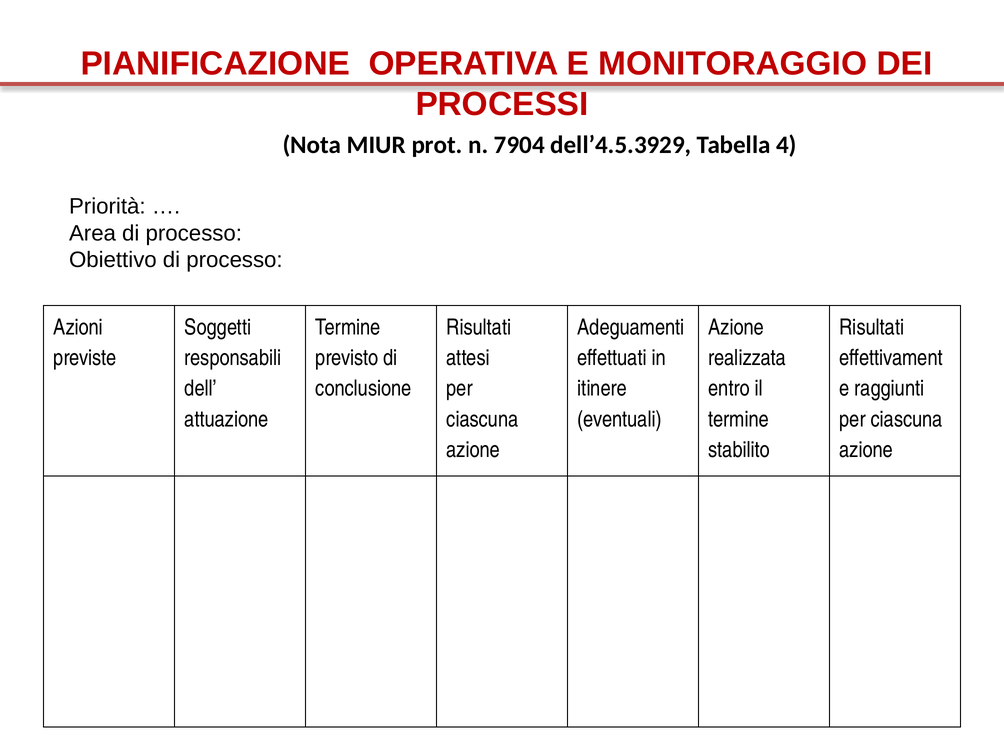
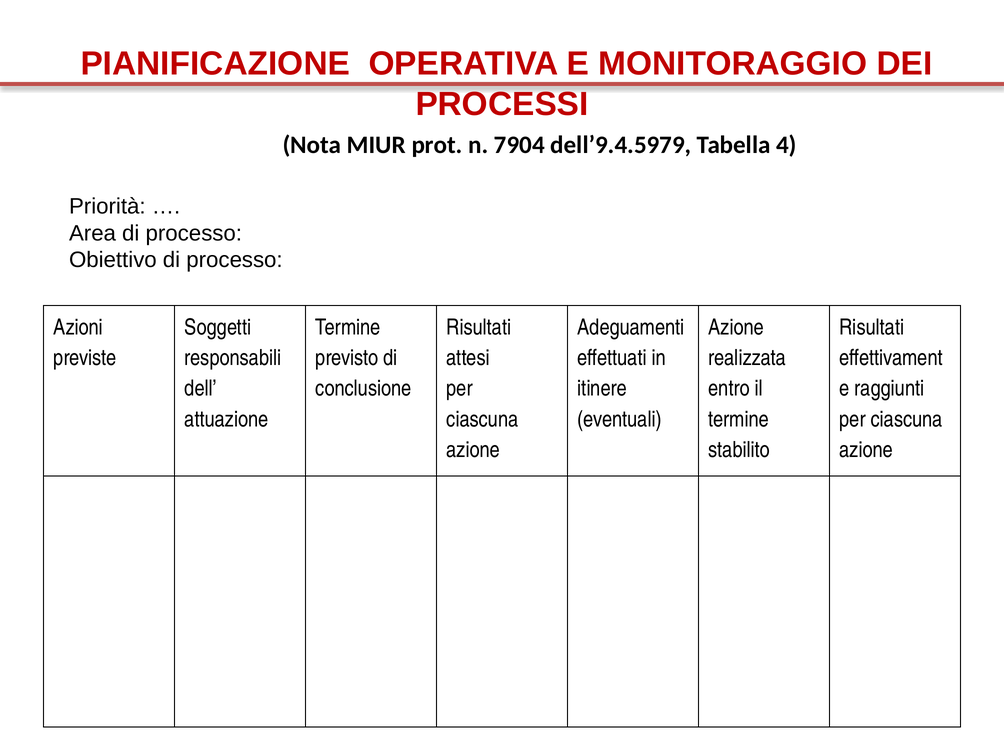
dell’4.5.3929: dell’4.5.3929 -> dell’9.4.5979 (621, 145)
